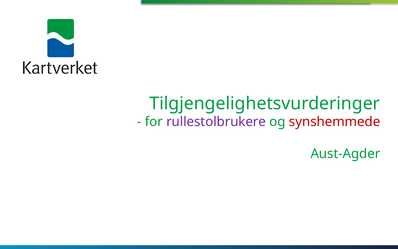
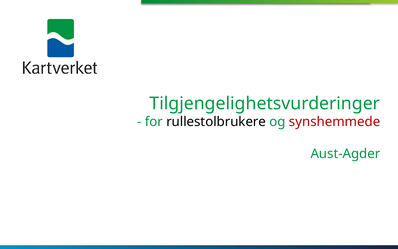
rullestolbrukere colour: purple -> black (216, 122)
